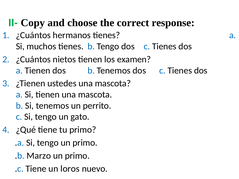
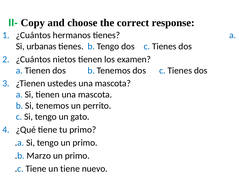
muchos: muchos -> urbanas (41, 46)
un loros: loros -> tiene (70, 169)
